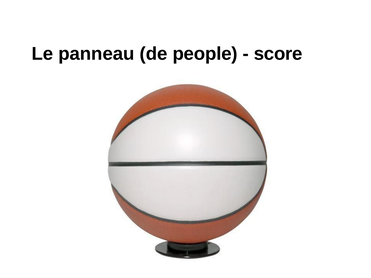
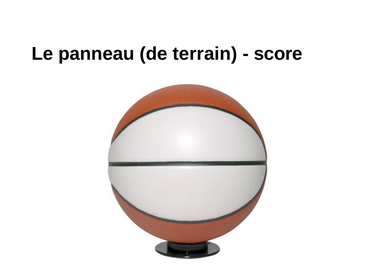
people: people -> terrain (205, 54)
